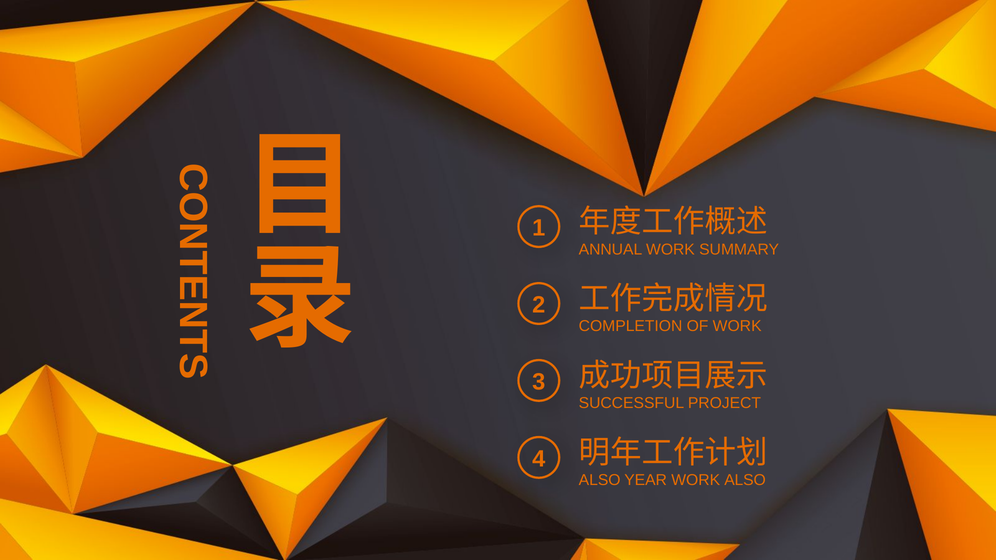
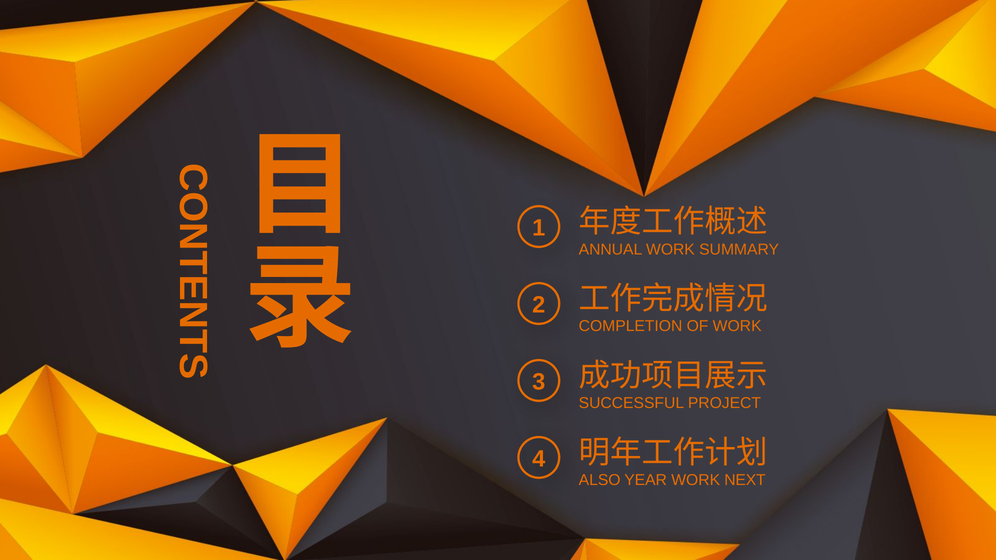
WORK ALSO: ALSO -> NEXT (745, 480)
